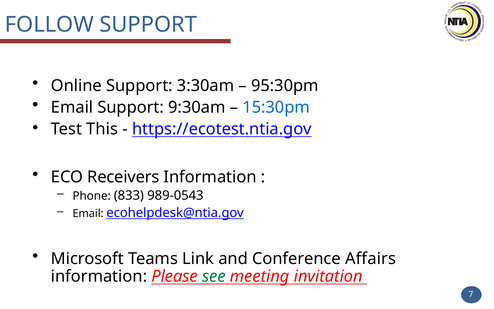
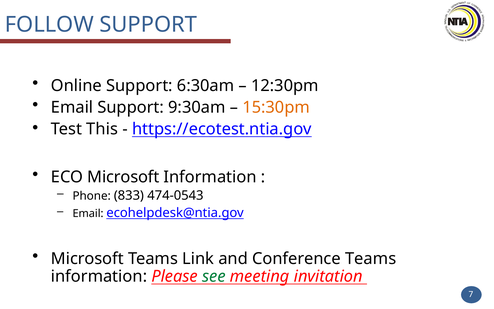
3:30am: 3:30am -> 6:30am (206, 86)
95:30pm: 95:30pm -> 12:30pm (285, 86)
15:30pm colour: blue -> orange (276, 107)
ECO Receivers: Receivers -> Microsoft (123, 177)
989-0543: 989-0543 -> 474-0543 (175, 195)
Conference Affairs: Affairs -> Teams (371, 258)
